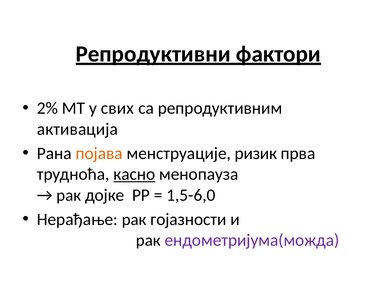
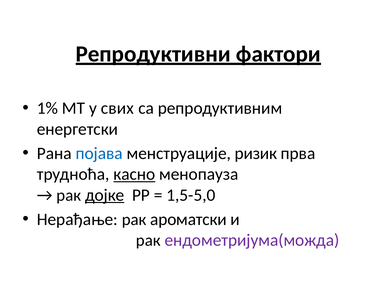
2%: 2% -> 1% (47, 108)
активација: активација -> енергетски (77, 129)
појава colour: orange -> blue (99, 153)
дојке underline: none -> present (105, 195)
1,5-6,0: 1,5-6,0 -> 1,5-5,0 (191, 195)
гојазности: гојазности -> ароматски (188, 219)
